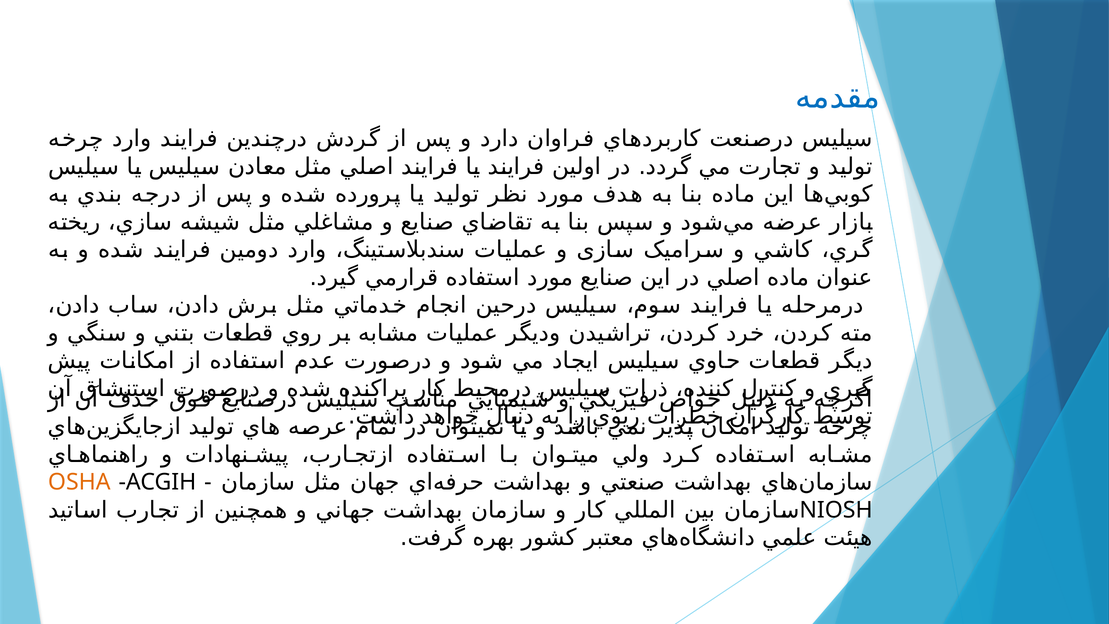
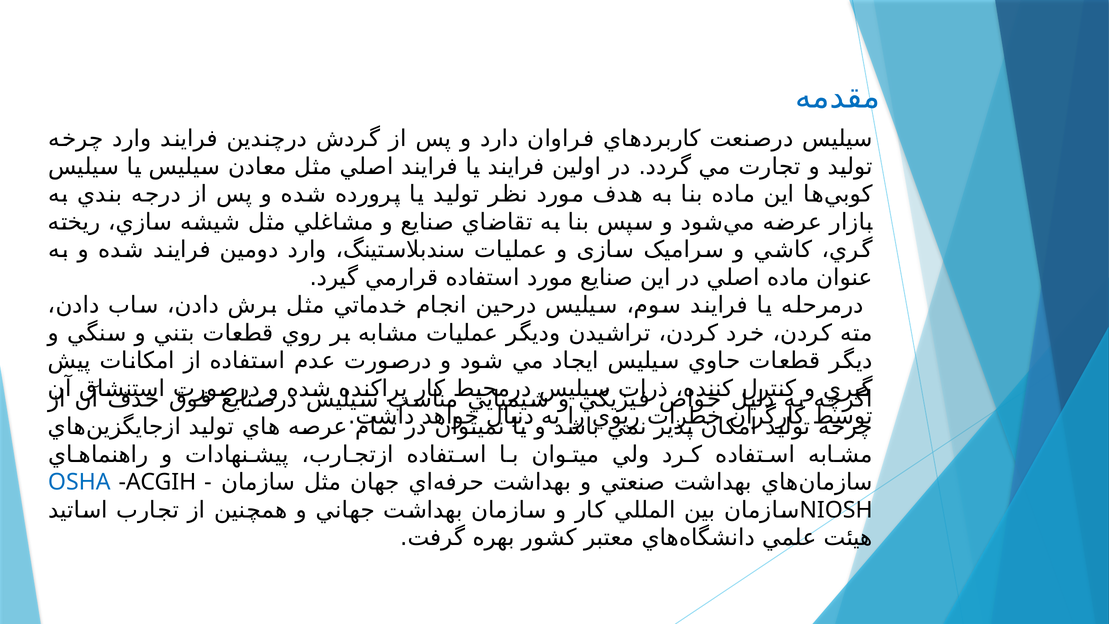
OSHA colour: orange -> blue (79, 482)
